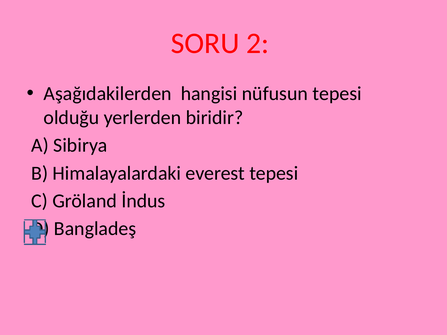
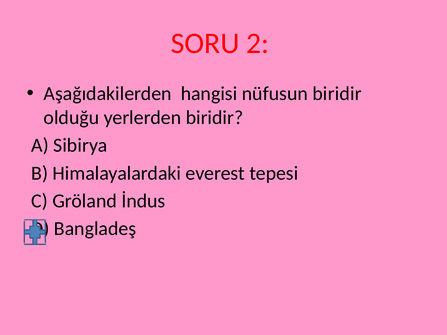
nüfusun tepesi: tepesi -> biridir (337, 94)
